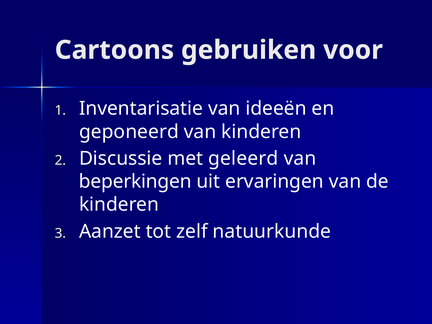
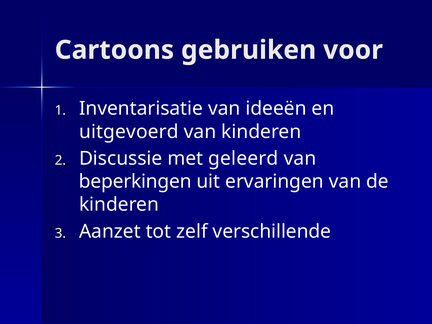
geponeerd: geponeerd -> uitgevoerd (129, 132)
natuurkunde: natuurkunde -> verschillende (272, 232)
